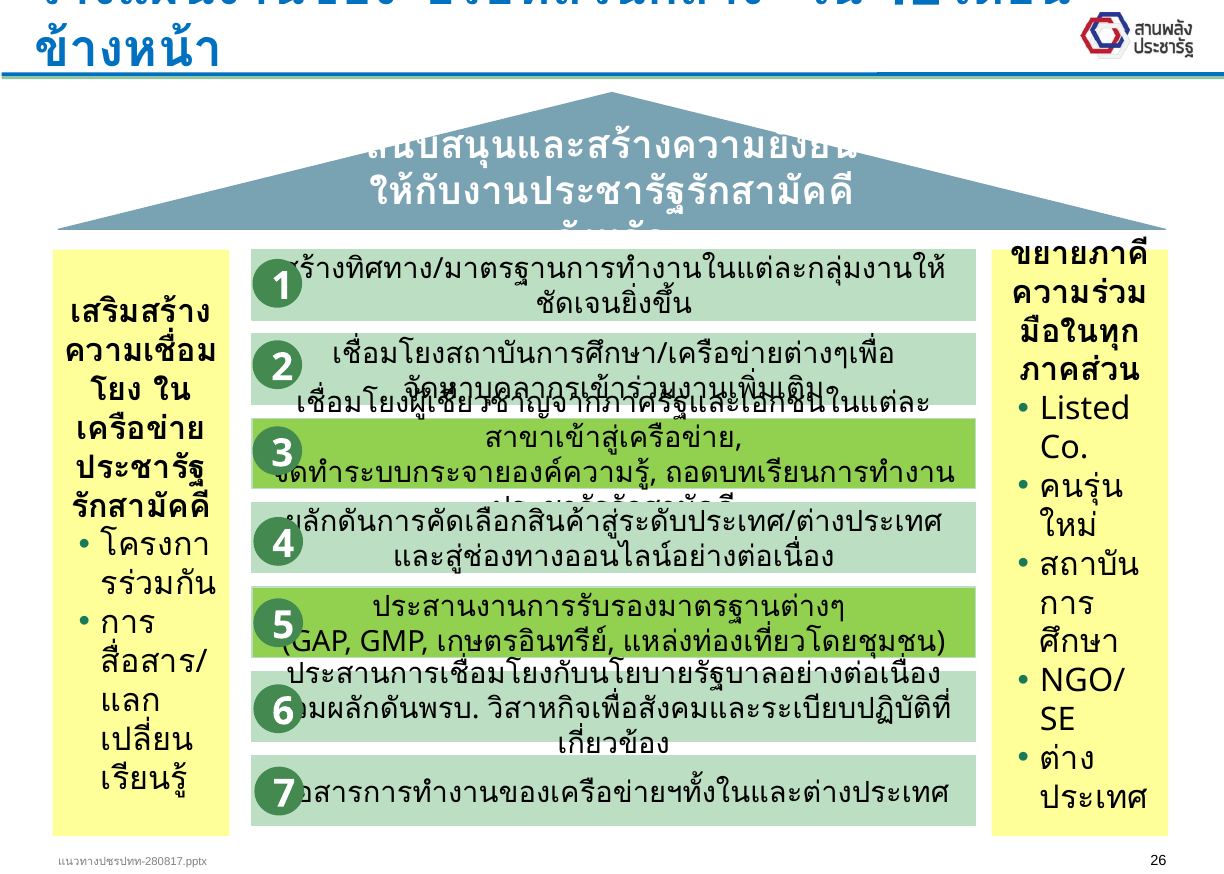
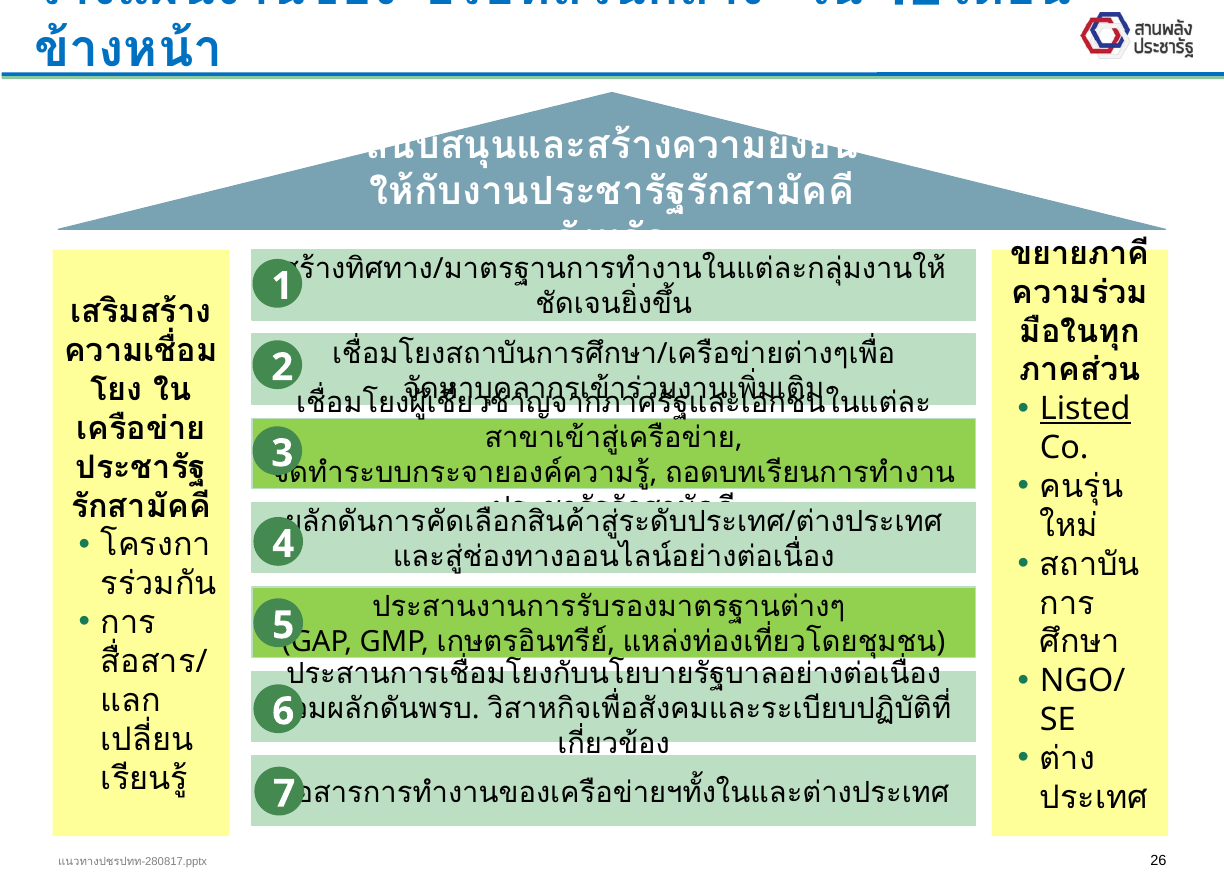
Listed underline: none -> present (1085, 409)
